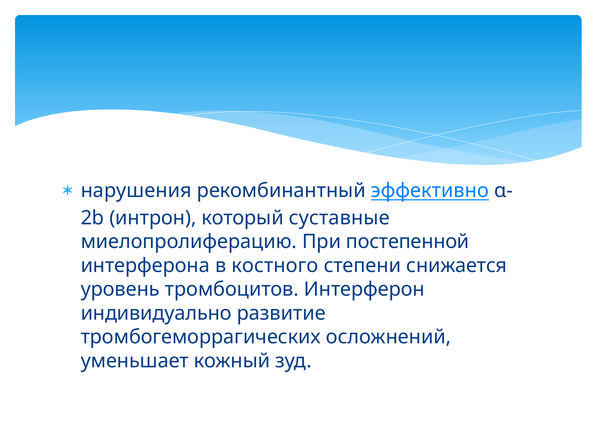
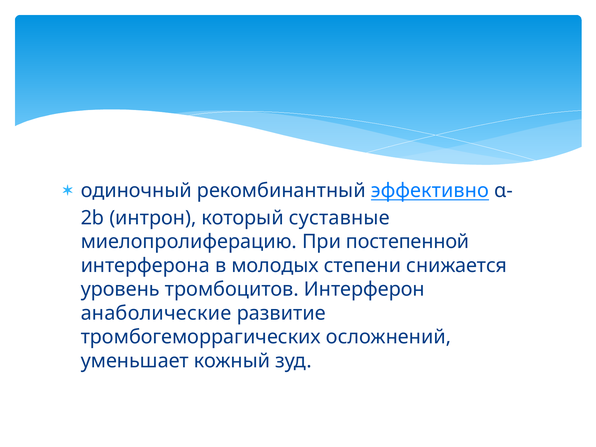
нарушения: нарушения -> одиночный (136, 191)
костного: костного -> молодых (275, 265)
индивидуально: индивидуально -> анаболические (156, 313)
